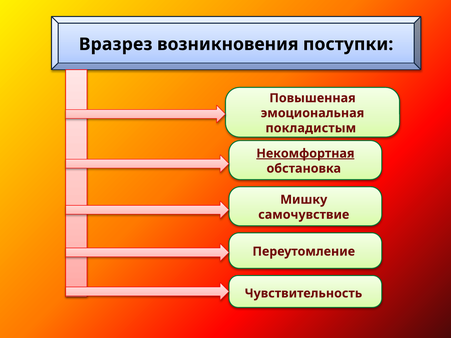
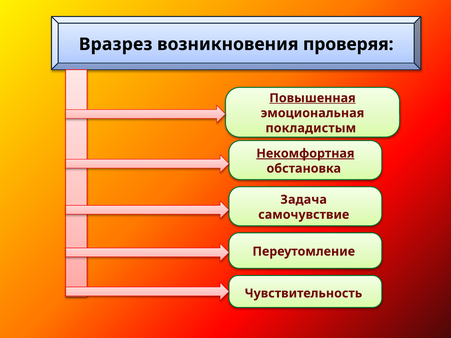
поступки: поступки -> проверяя (348, 44)
Повышенная underline: none -> present (312, 98)
Мишку: Мишку -> Задача (304, 200)
